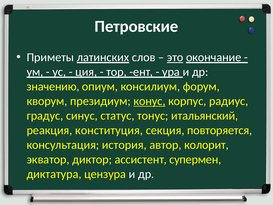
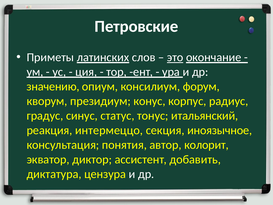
конус underline: present -> none (149, 101)
конституция: конституция -> интермеццо (109, 130)
повторяется: повторяется -> иноязычное (220, 130)
история: история -> понятия (124, 145)
супермен: супермен -> добавить (195, 159)
